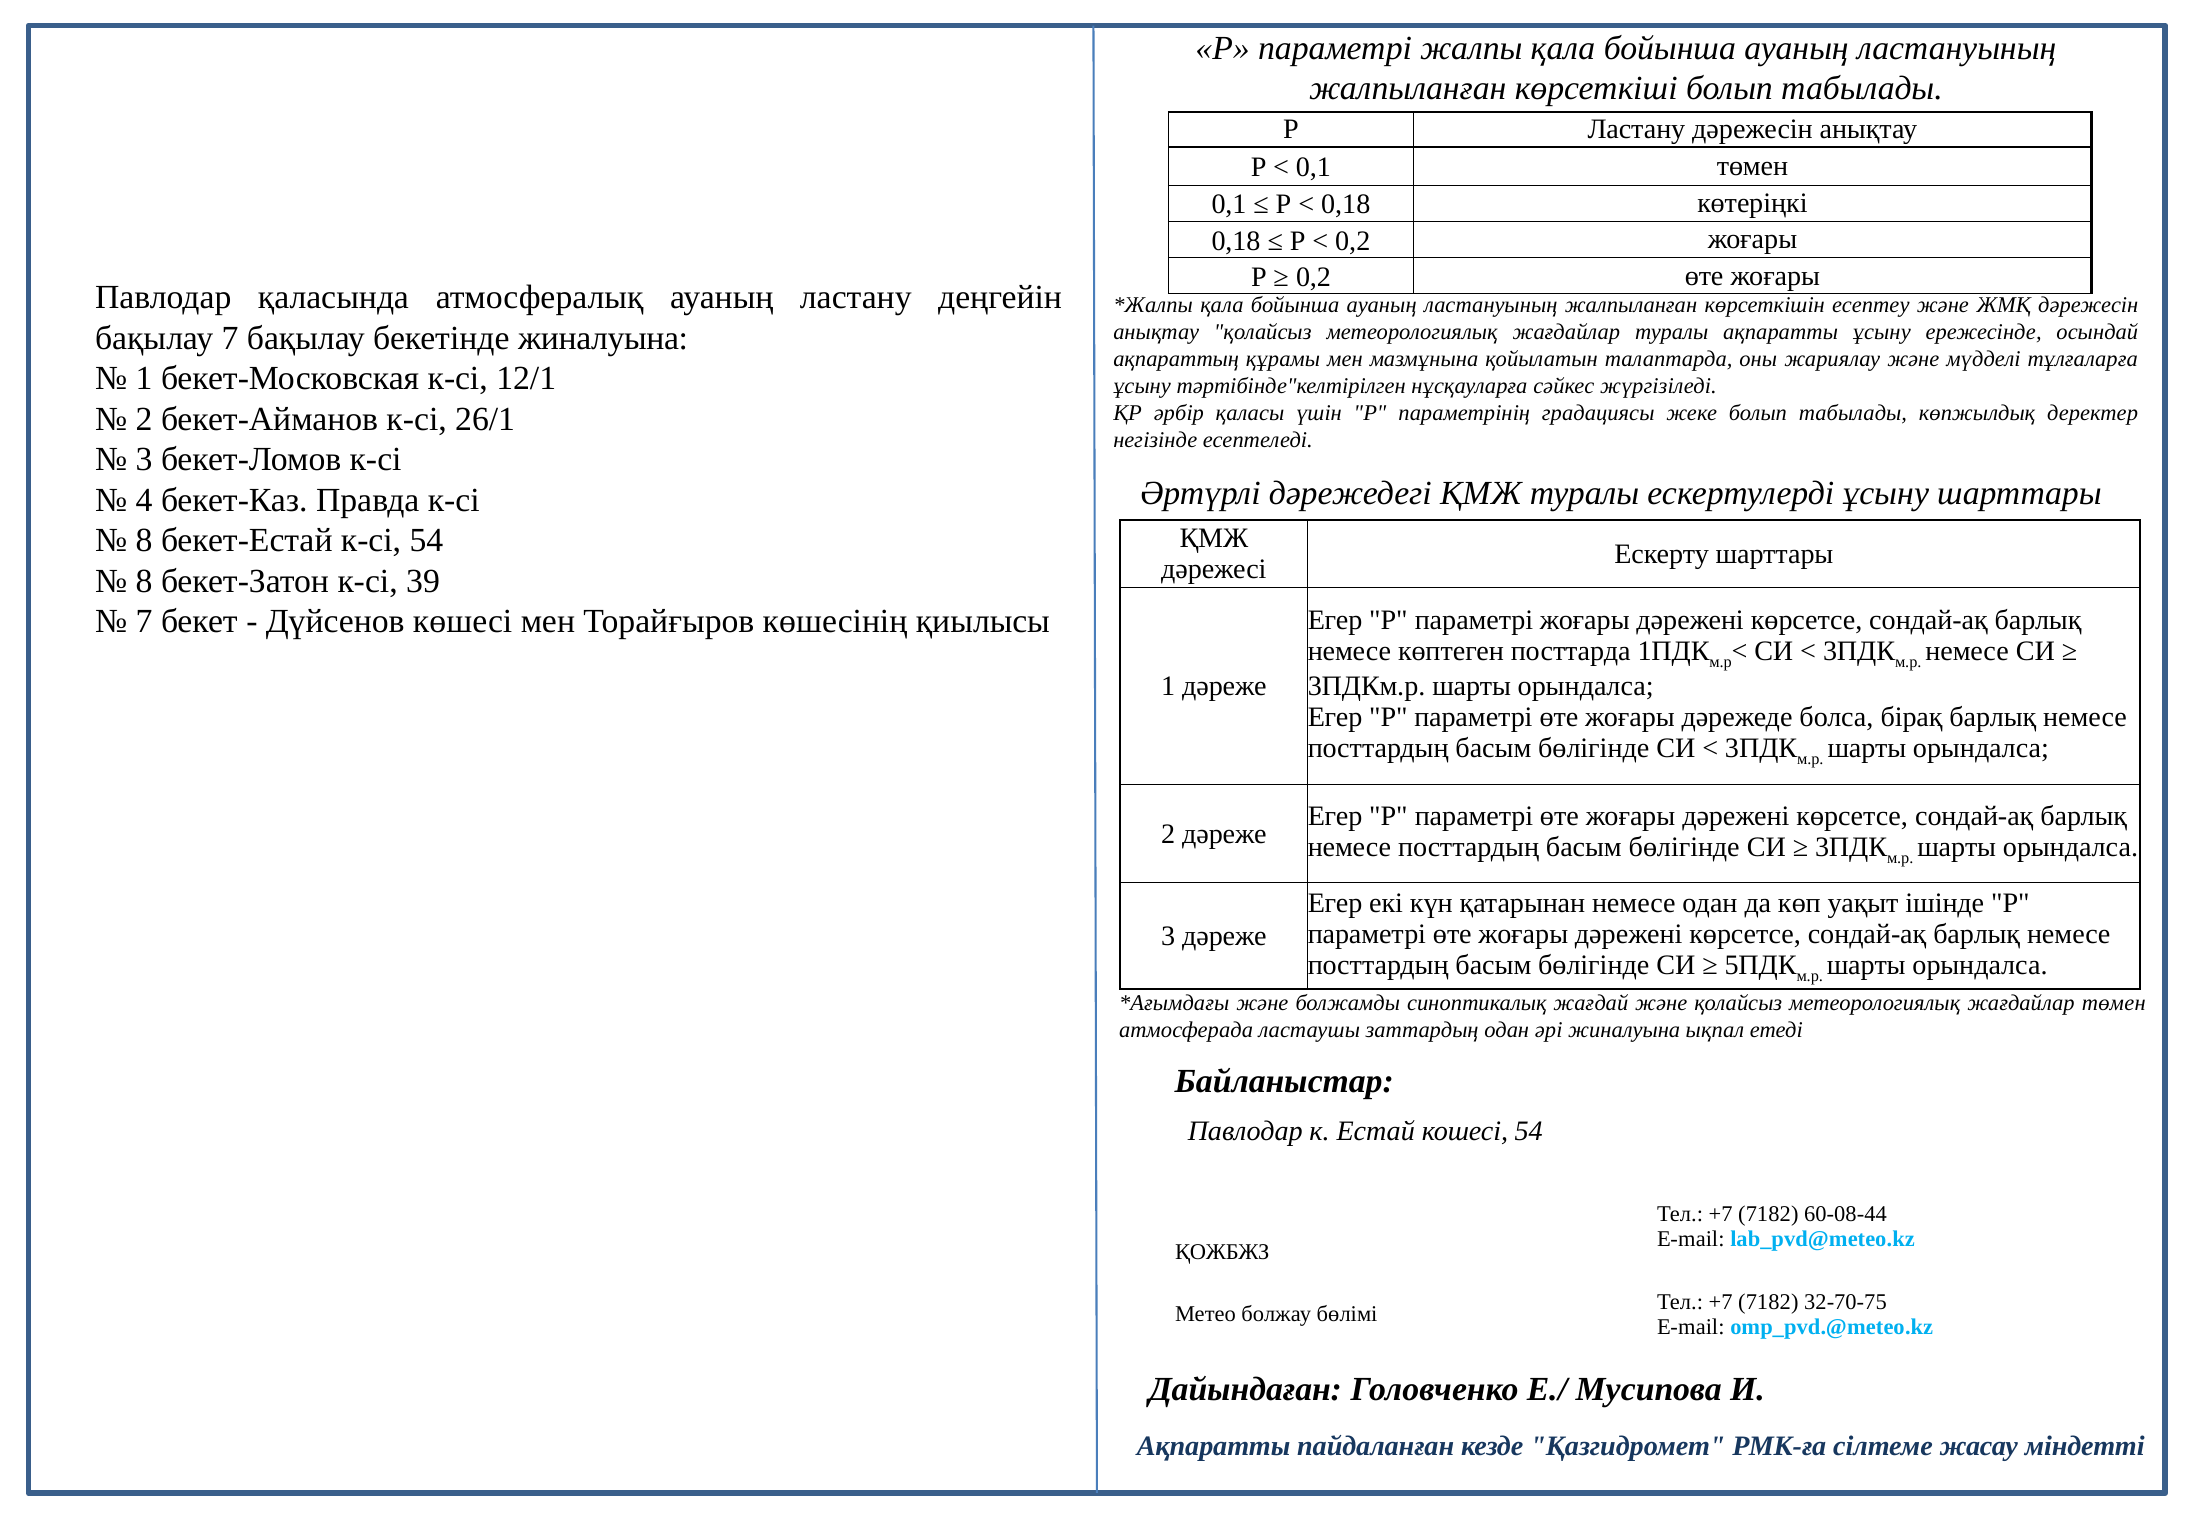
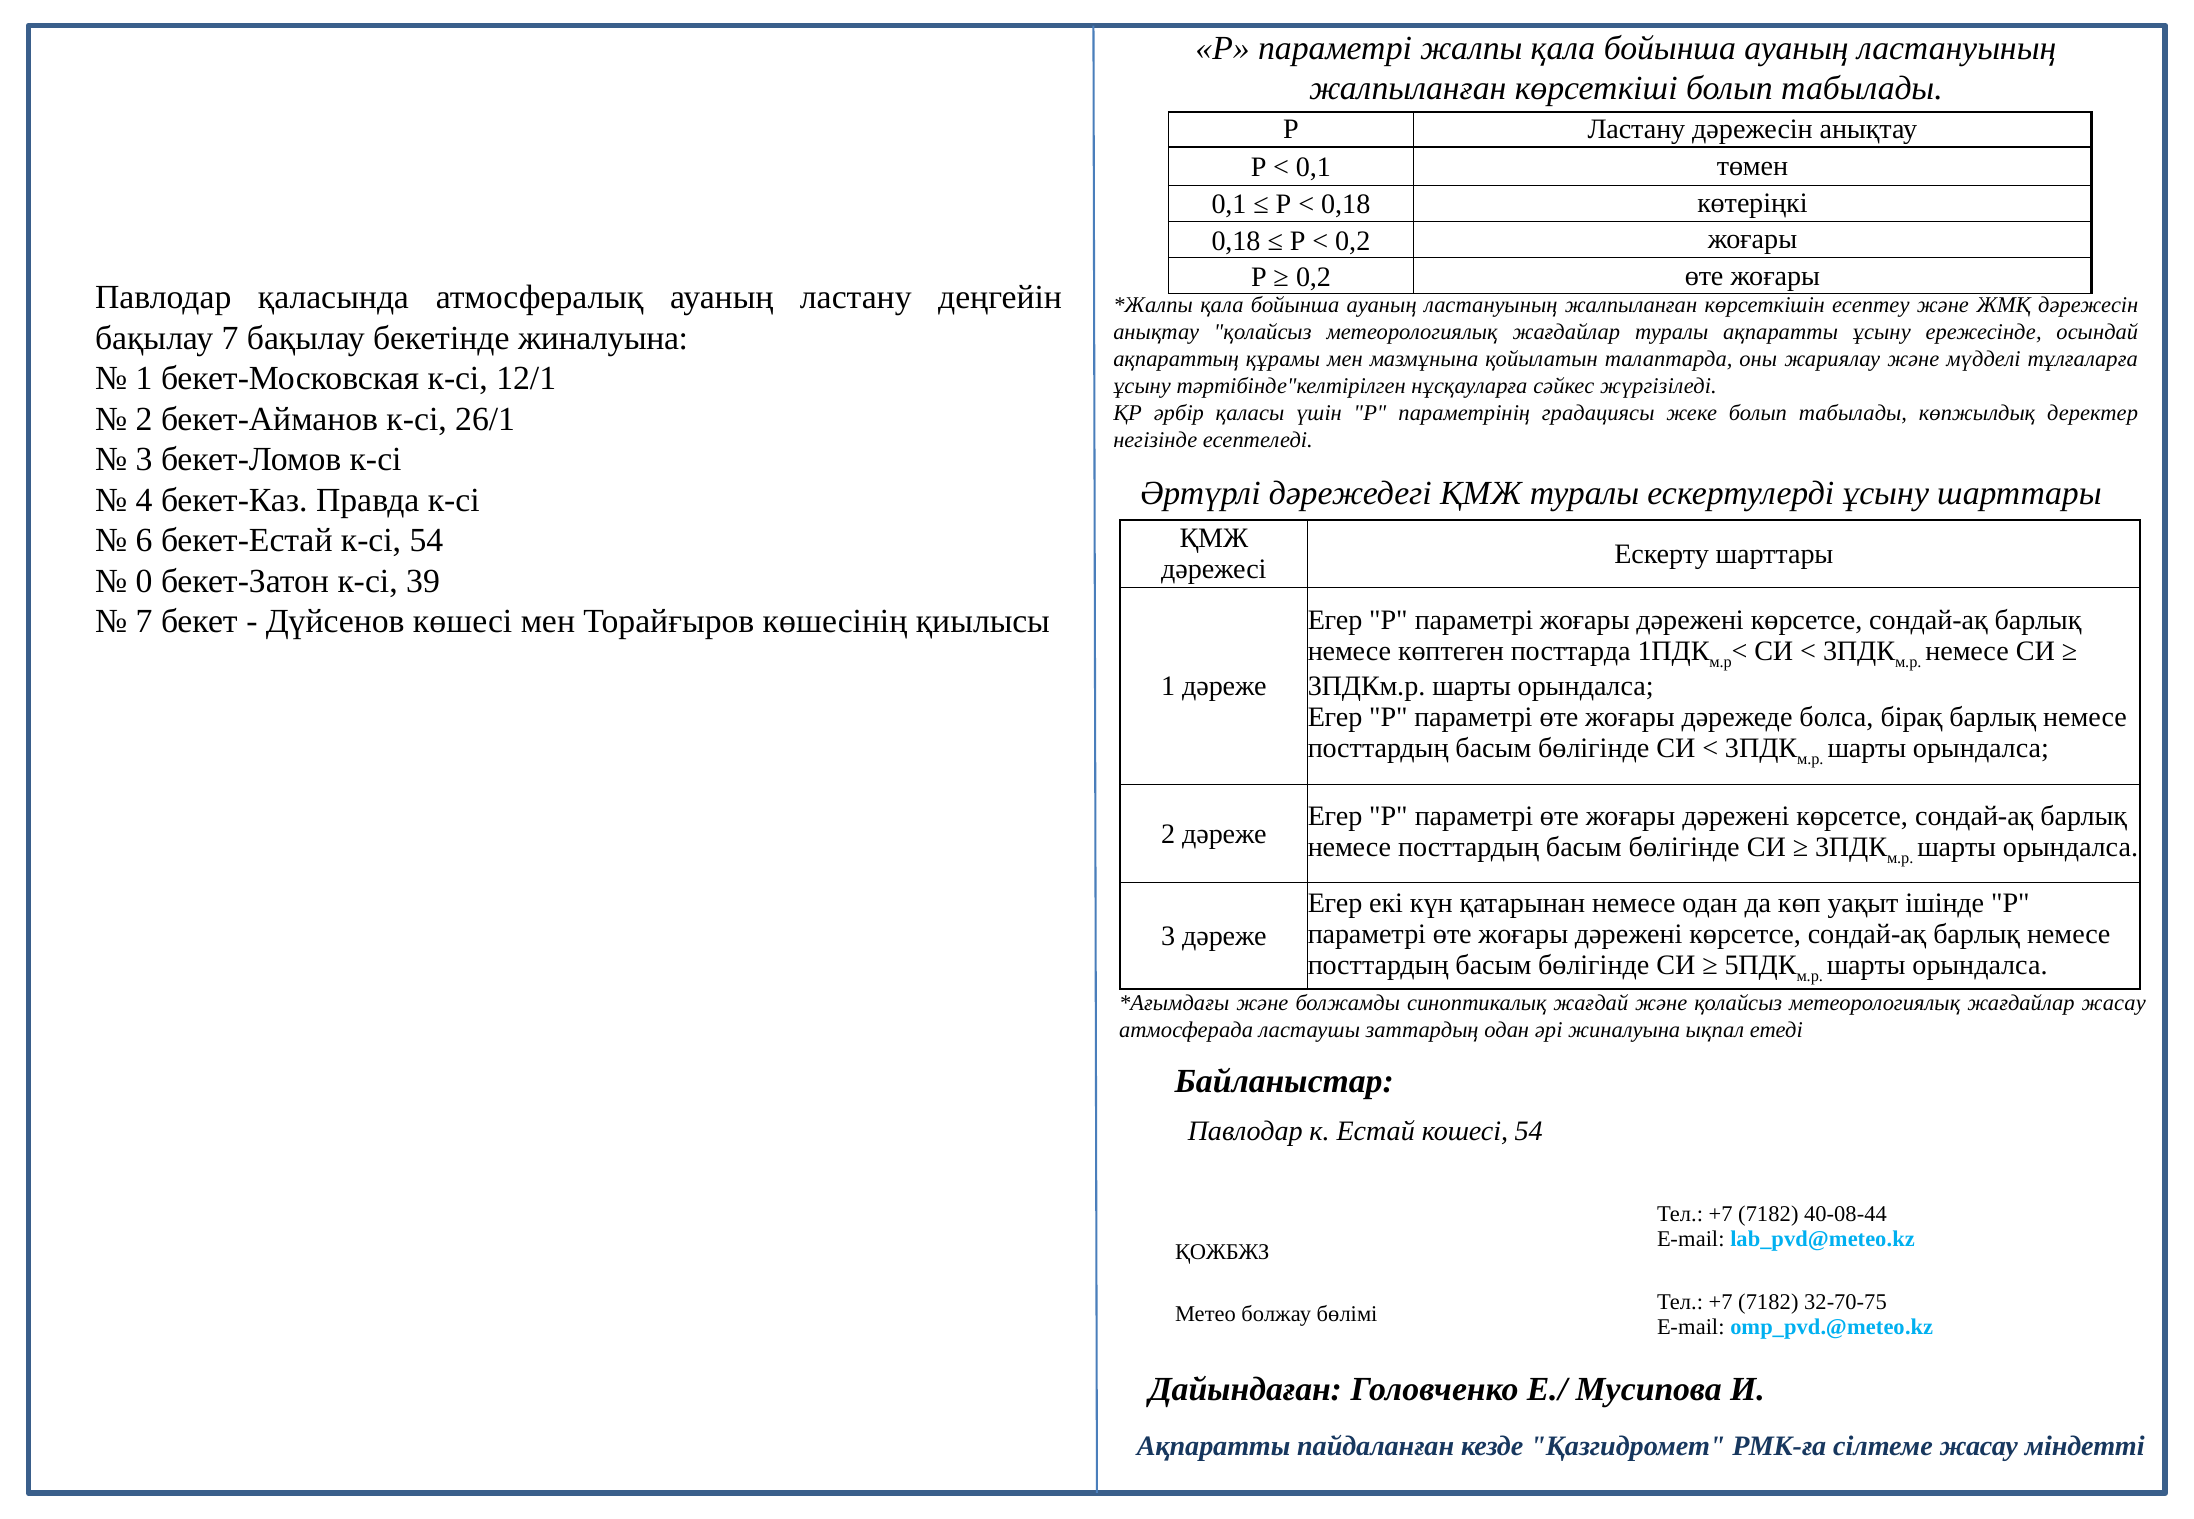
8: 8 -> 6 (144, 541)
8: 8 -> 0 (144, 581)
жағдайлар төмен: төмен -> жасау (2114, 1004)
60-08-44: 60-08-44 -> 40-08-44 (1845, 1214)
